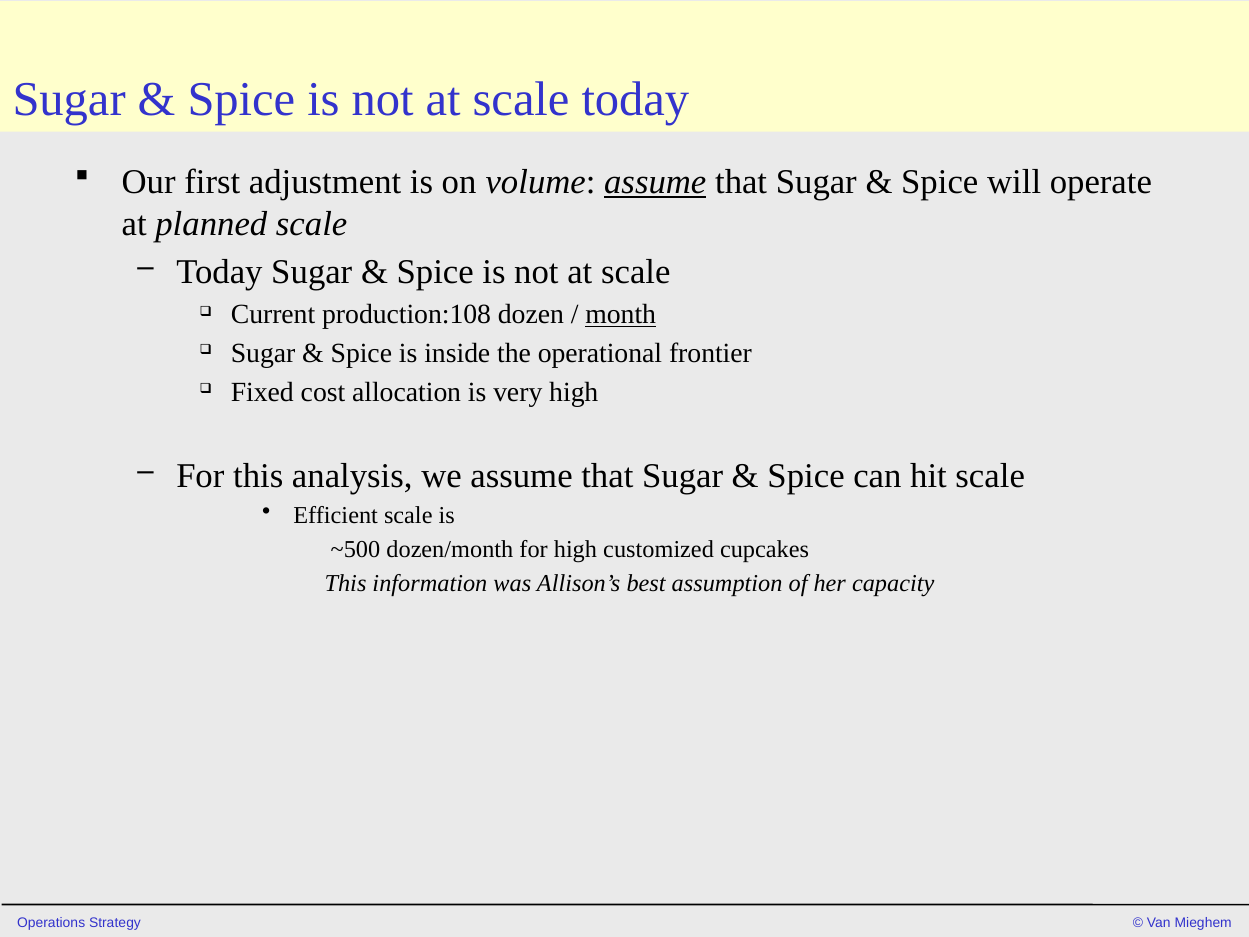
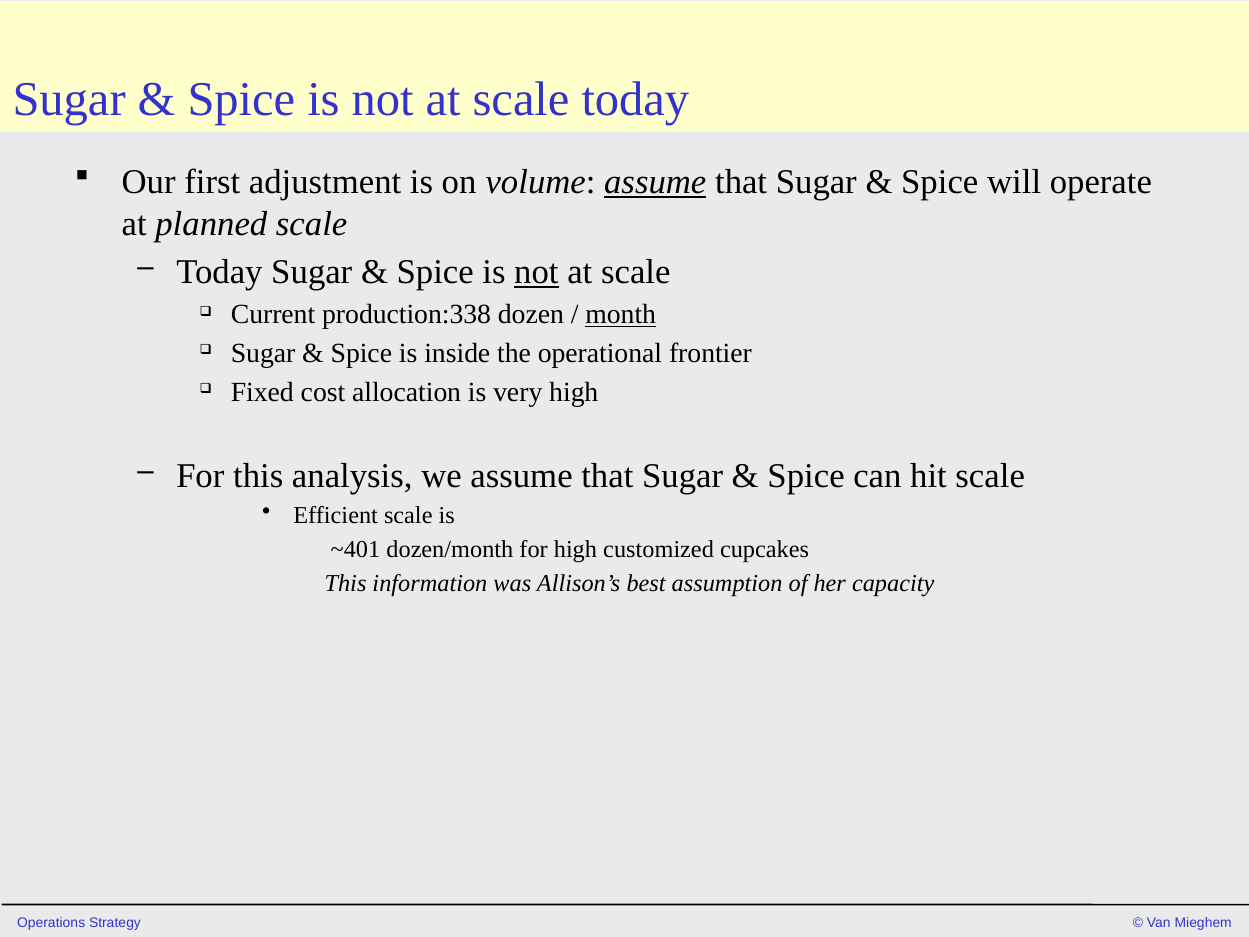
not underline: none -> present (536, 272)
production:108: production:108 -> production:338 (407, 315)
~500: ~500 -> ~401 (355, 550)
